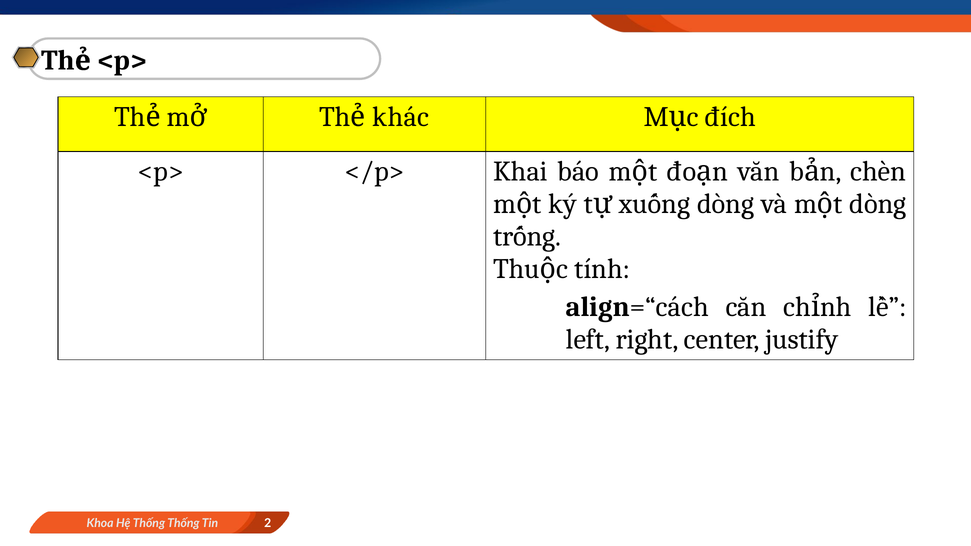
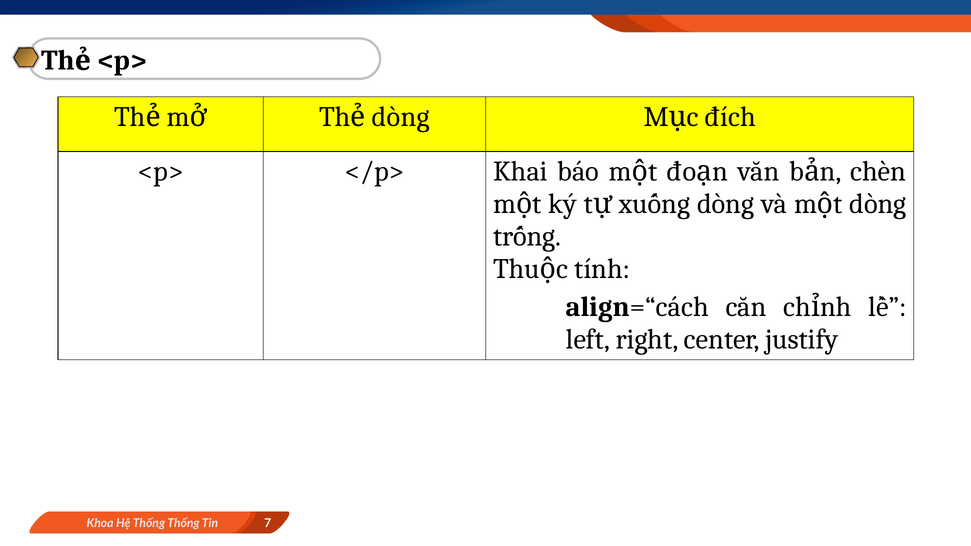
khác: khác -> dòng (401, 117)
2: 2 -> 7 (268, 523)
